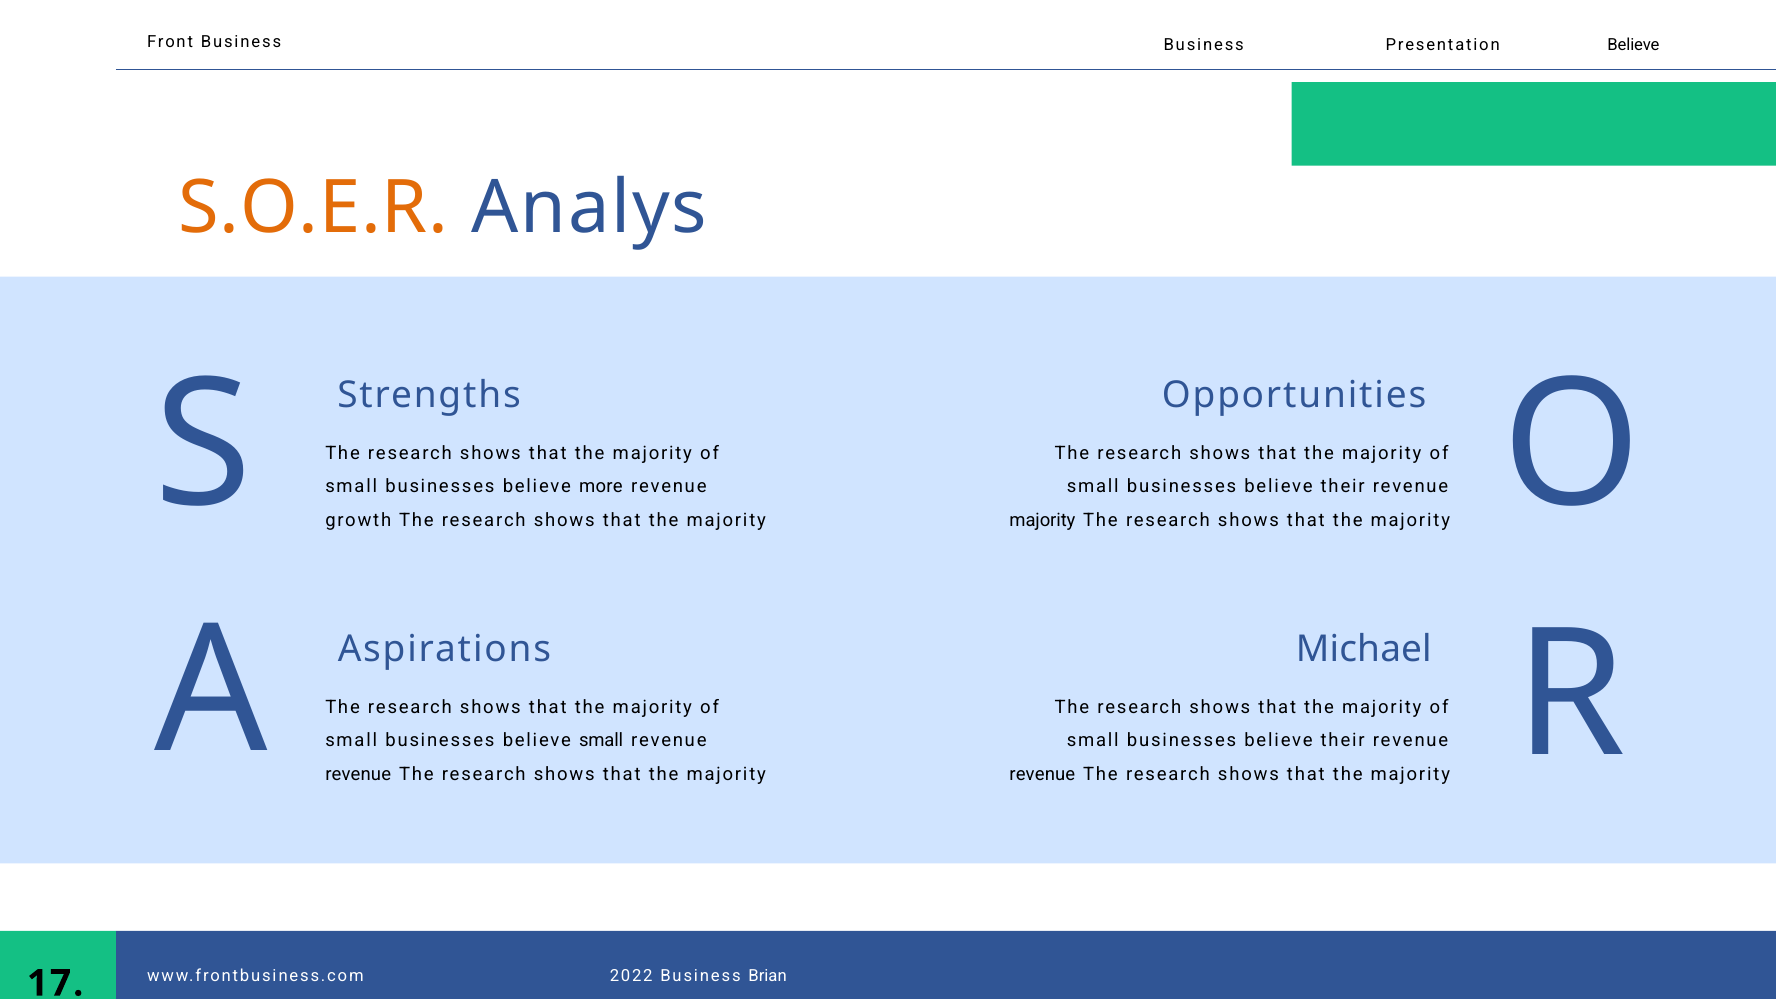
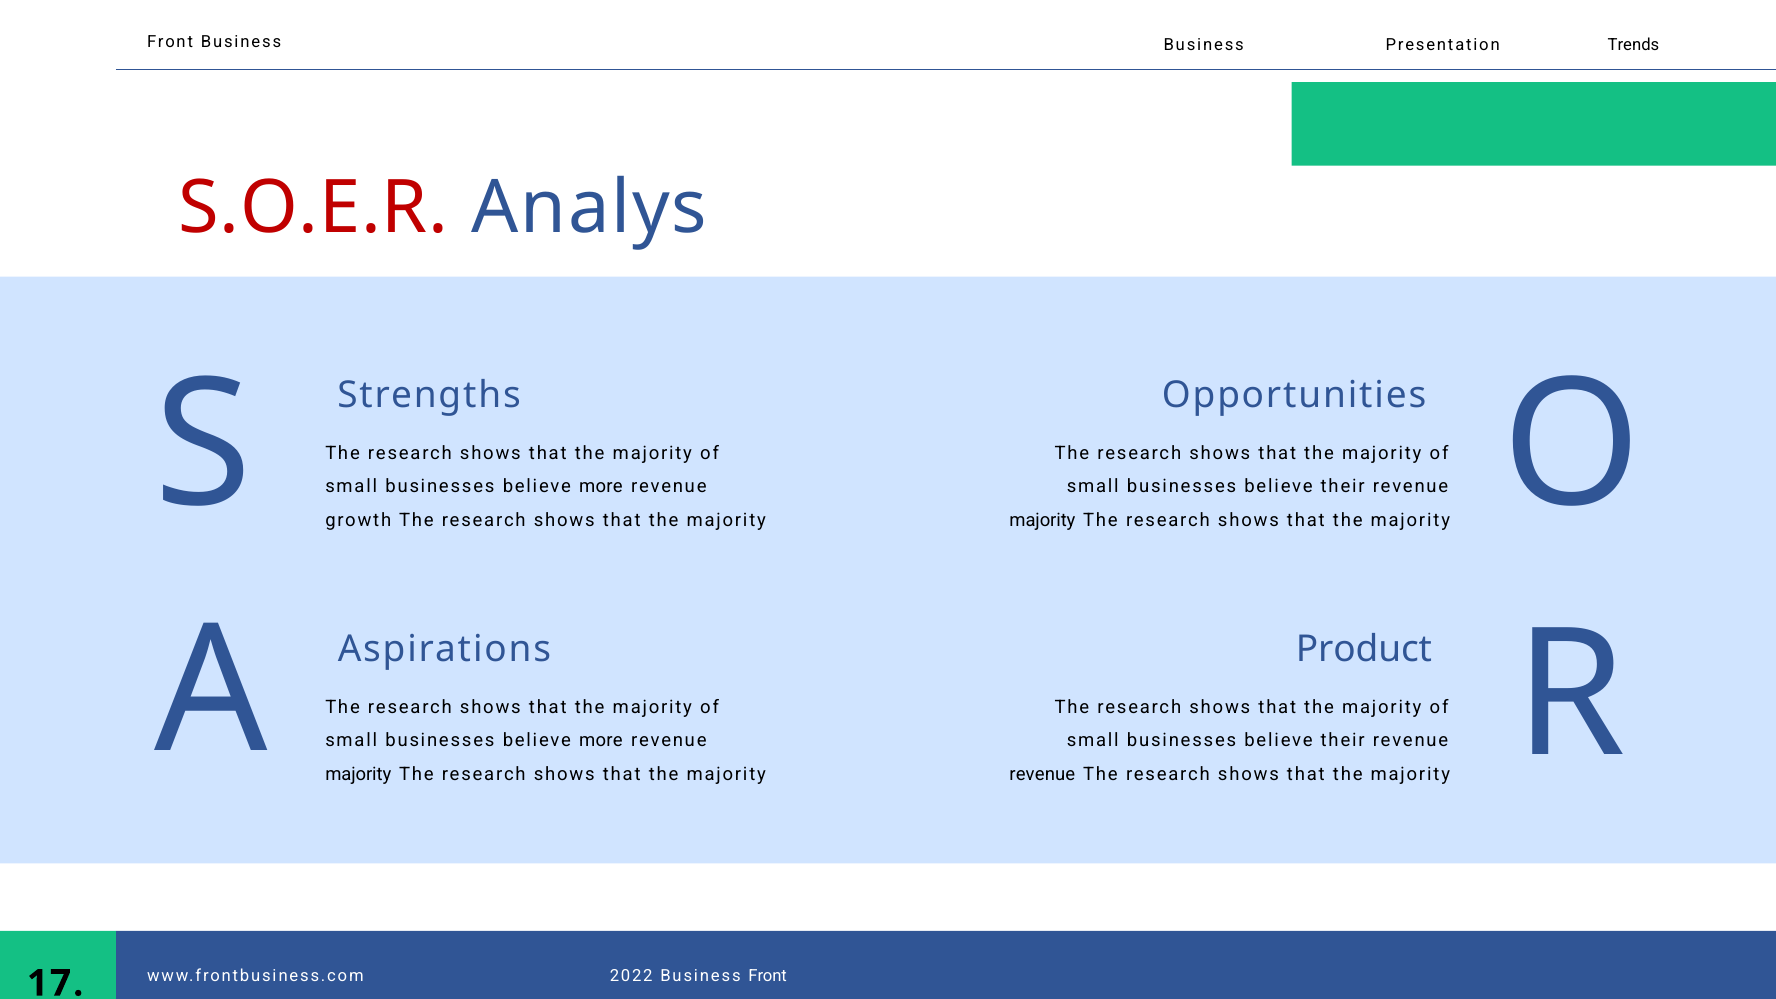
Presentation Believe: Believe -> Trends (1633, 45)
S.O.E.R colour: orange -> red (313, 208)
Michael: Michael -> Product (1364, 649)
small: small -> more (601, 741)
revenue: revenue -> majority (358, 774)
Business Brian: Brian -> Front (768, 976)
